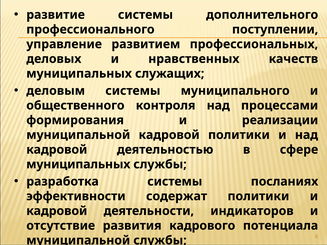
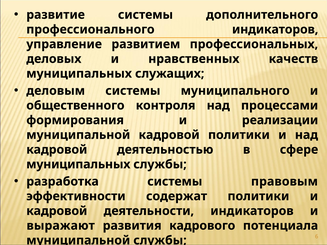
профессионального поступлении: поступлении -> индикаторов (275, 29)
посланиях: посланиях -> правовым (284, 182)
отсутствие: отсутствие -> выражают (61, 226)
